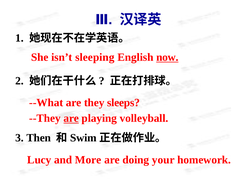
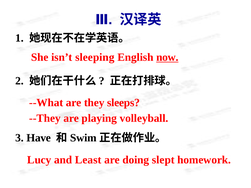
are underline: present -> none (71, 118)
Then: Then -> Have (39, 138)
More: More -> Least (88, 160)
your: your -> slept (163, 160)
